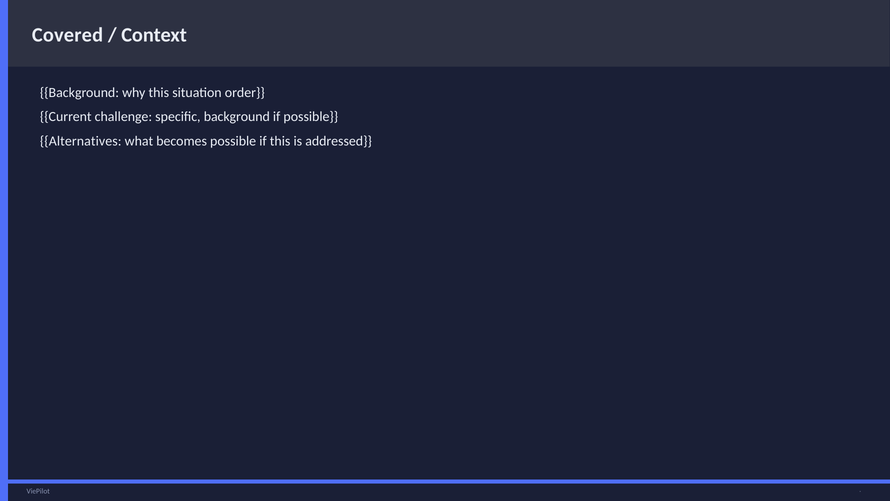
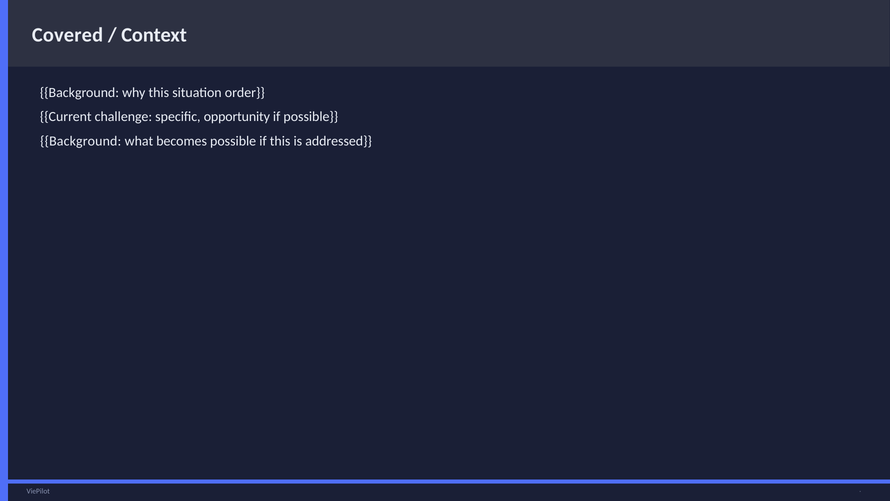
specific background: background -> opportunity (237, 117)
Alternatives: Alternatives -> Background (81, 141)
